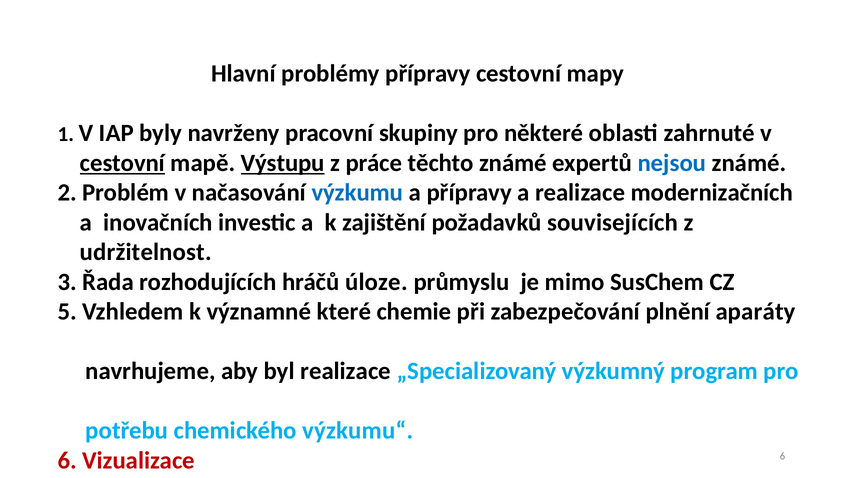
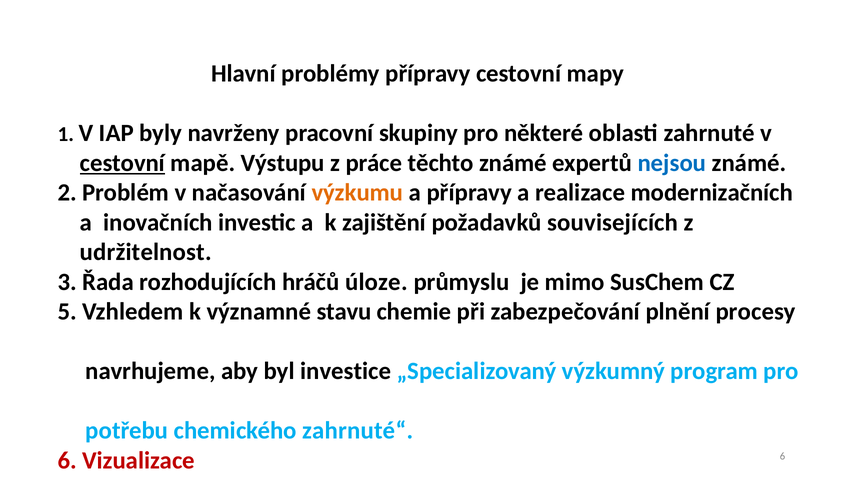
Výstupu underline: present -> none (283, 163)
výzkumu colour: blue -> orange (357, 193)
které: které -> stavu (344, 312)
aparáty: aparáty -> procesy (756, 312)
byl realizace: realizace -> investice (346, 371)
výzkumu“: výzkumu“ -> zahrnuté“ (358, 431)
